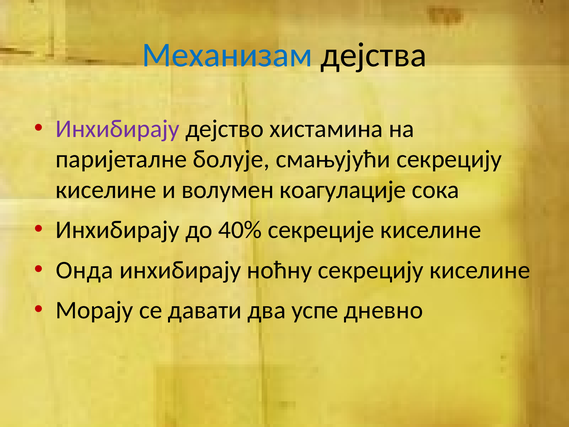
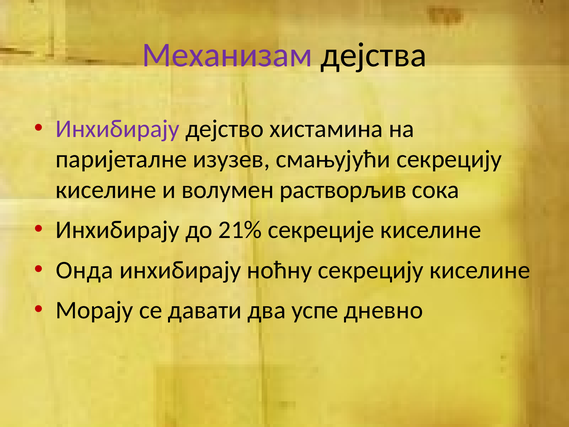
Механизам colour: blue -> purple (227, 55)
болује: болује -> изузев (231, 159)
коагулације: коагулације -> растворљив (343, 190)
40%: 40% -> 21% (240, 230)
